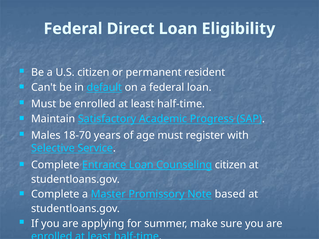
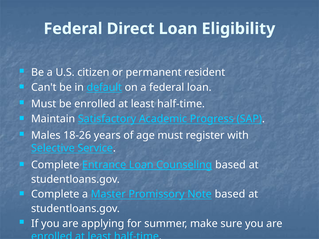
18-70: 18-70 -> 18-26 (77, 136)
Counseling citizen: citizen -> based (230, 165)
